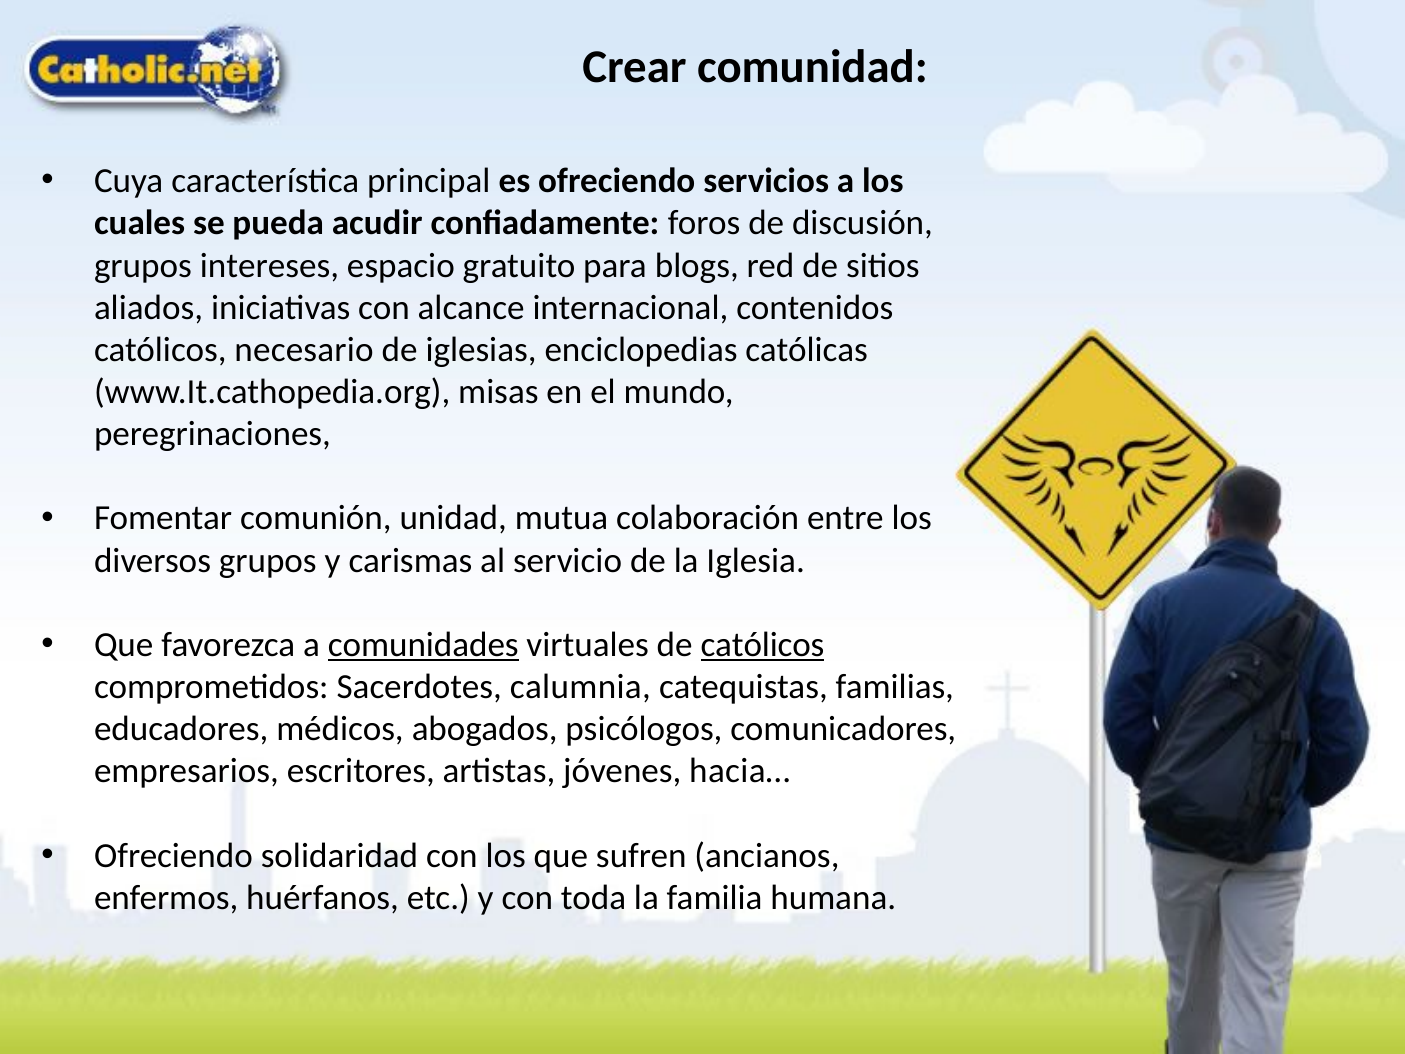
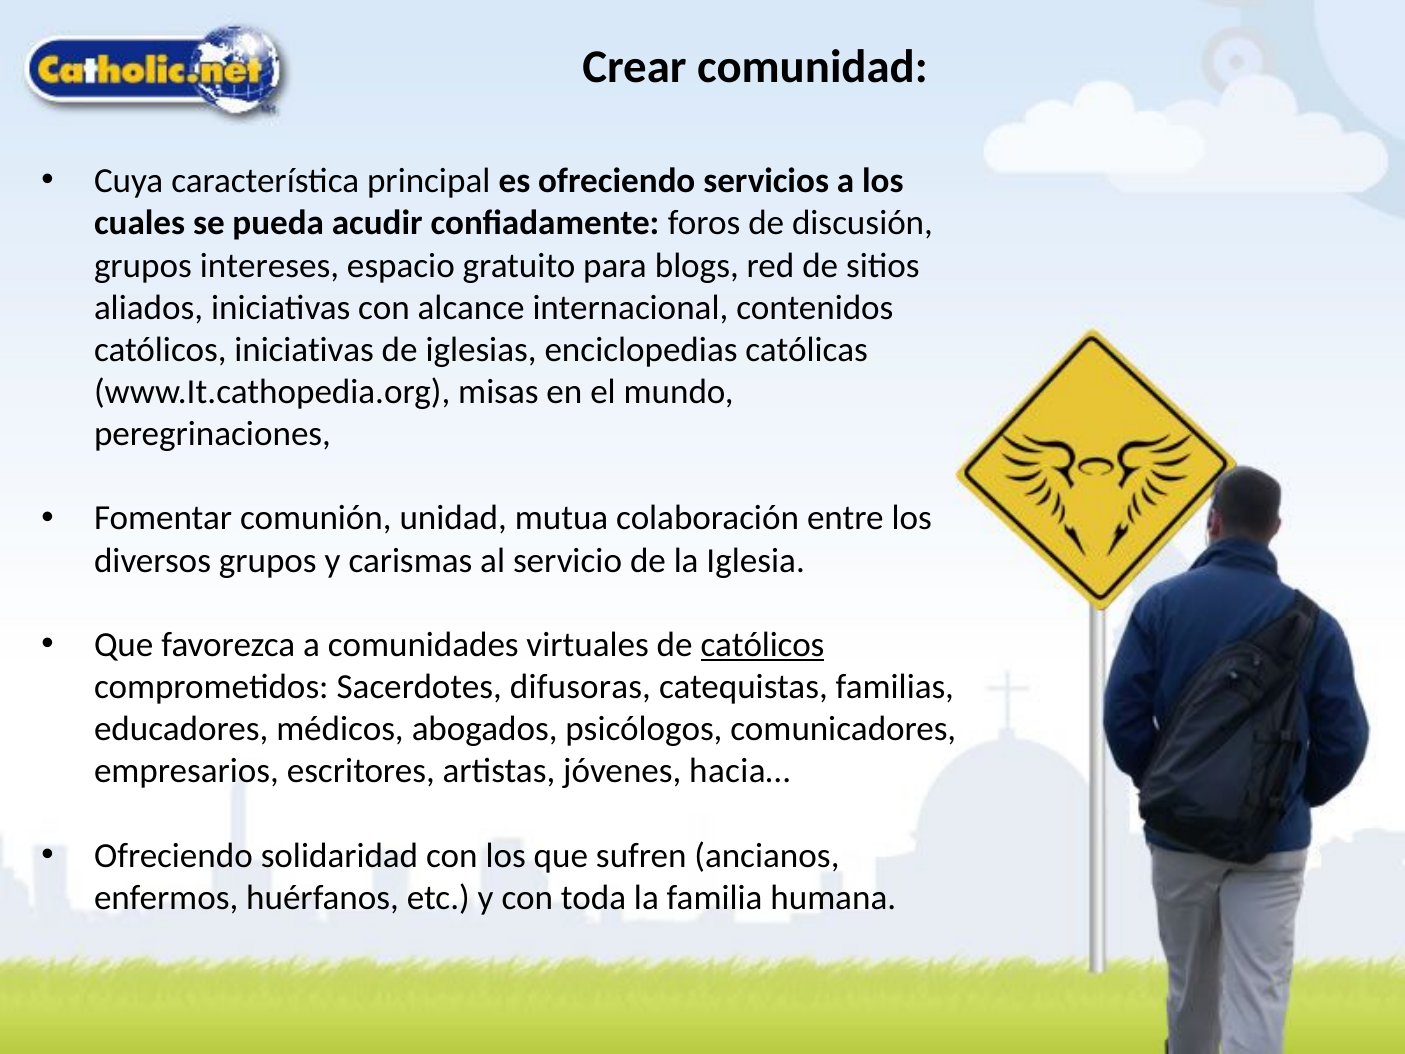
católicos necesario: necesario -> iniciativas (304, 350)
comunidades underline: present -> none (423, 645)
calumnia: calumnia -> difusoras (580, 687)
